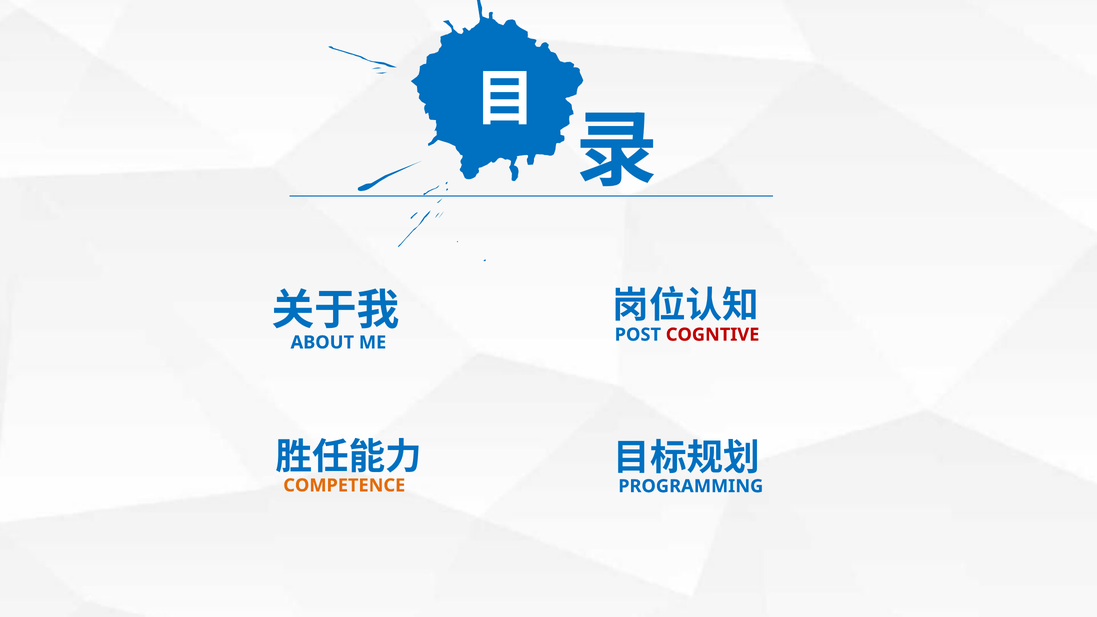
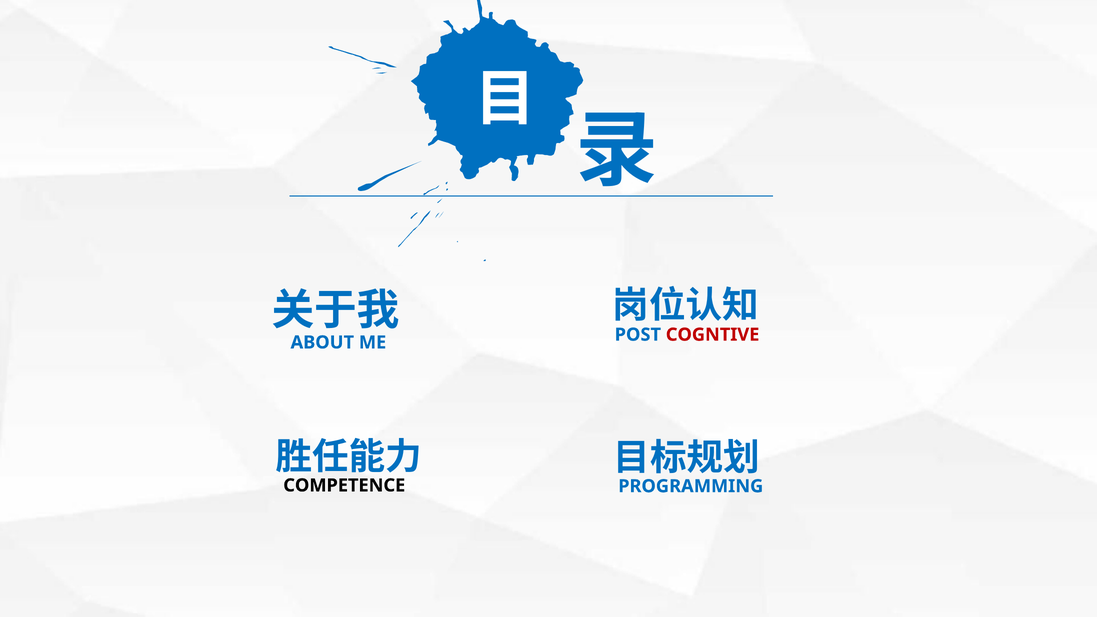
COMPETENCE colour: orange -> black (344, 485)
